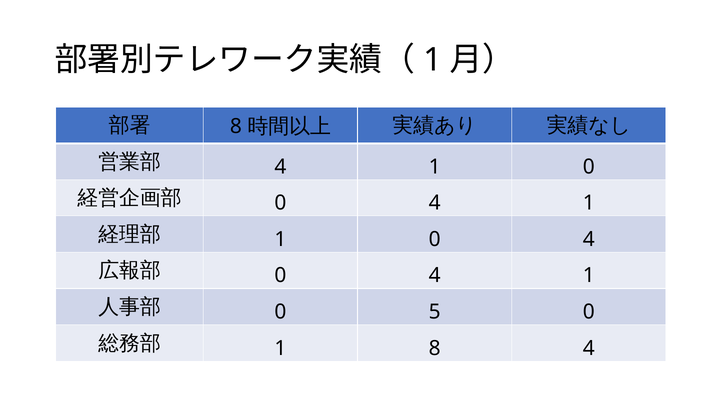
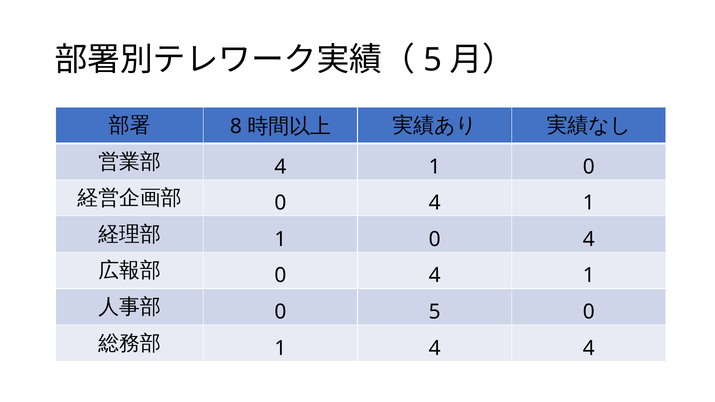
1: 1 -> 5 (433, 60)
1 8: 8 -> 4 (435, 348)
